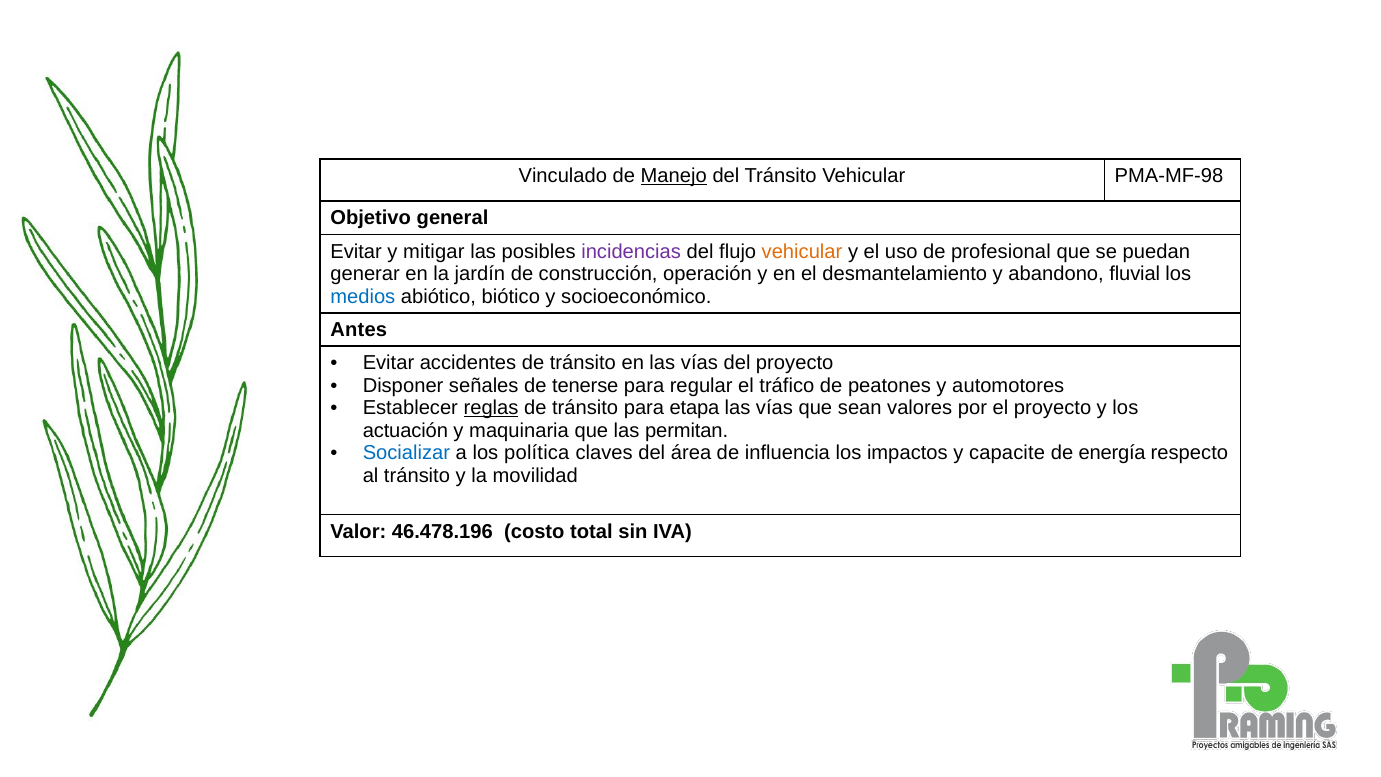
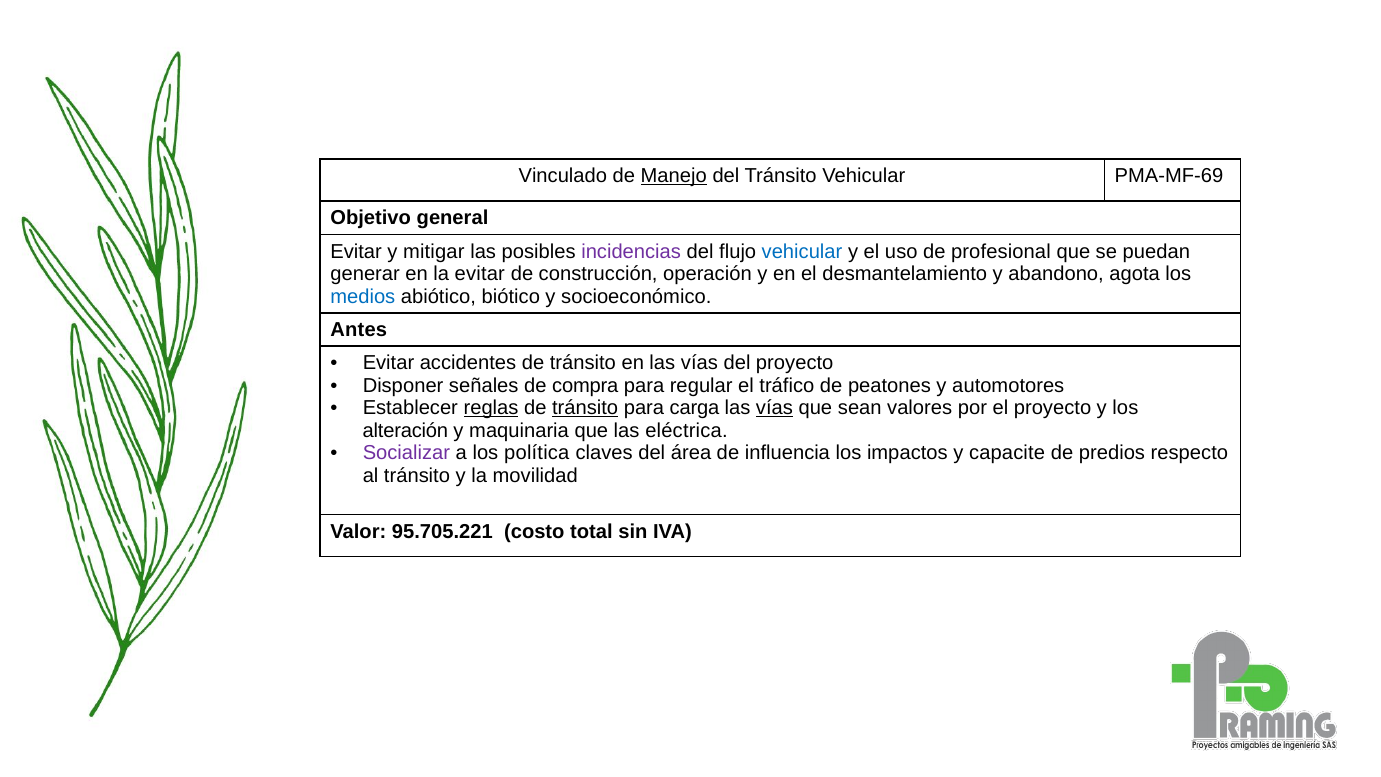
PMA-MF-98: PMA-MF-98 -> PMA-MF-69 (1169, 176)
vehicular colour: orange -> blue (802, 251)
la jardín: jardín -> evitar (480, 274)
fluvial: fluvial -> agota (1135, 274)
tenerse: tenerse -> compra (585, 385)
tránsito underline: none -> present (585, 408)
etapa: etapa -> carga (694, 408)
vías underline: none -> present (774, 408)
actuación: actuación -> alteración (405, 431)
permitan: permitan -> eléctrica (686, 431)
Socializar colour: blue -> purple (406, 453)
energía: energía -> predios (1112, 453)
46.478.196: 46.478.196 -> 95.705.221 (442, 532)
